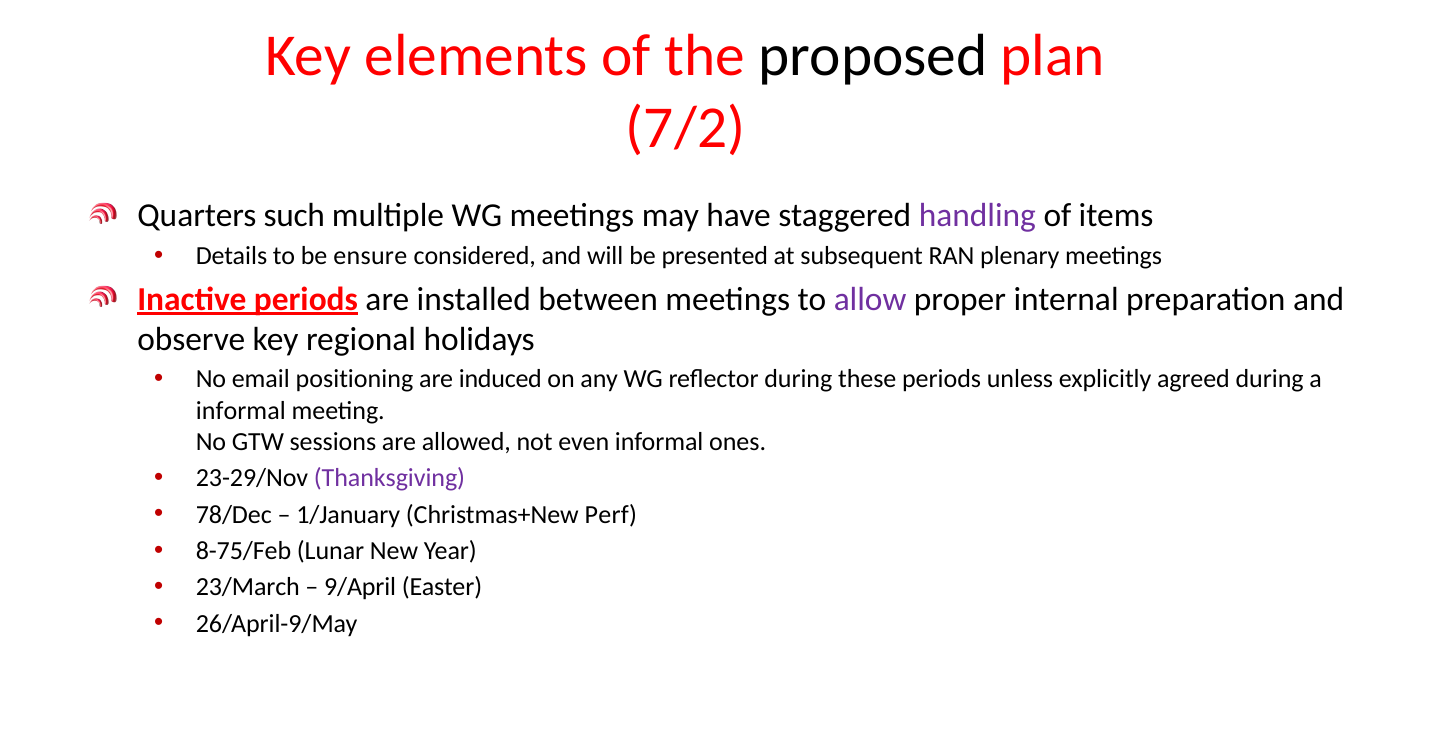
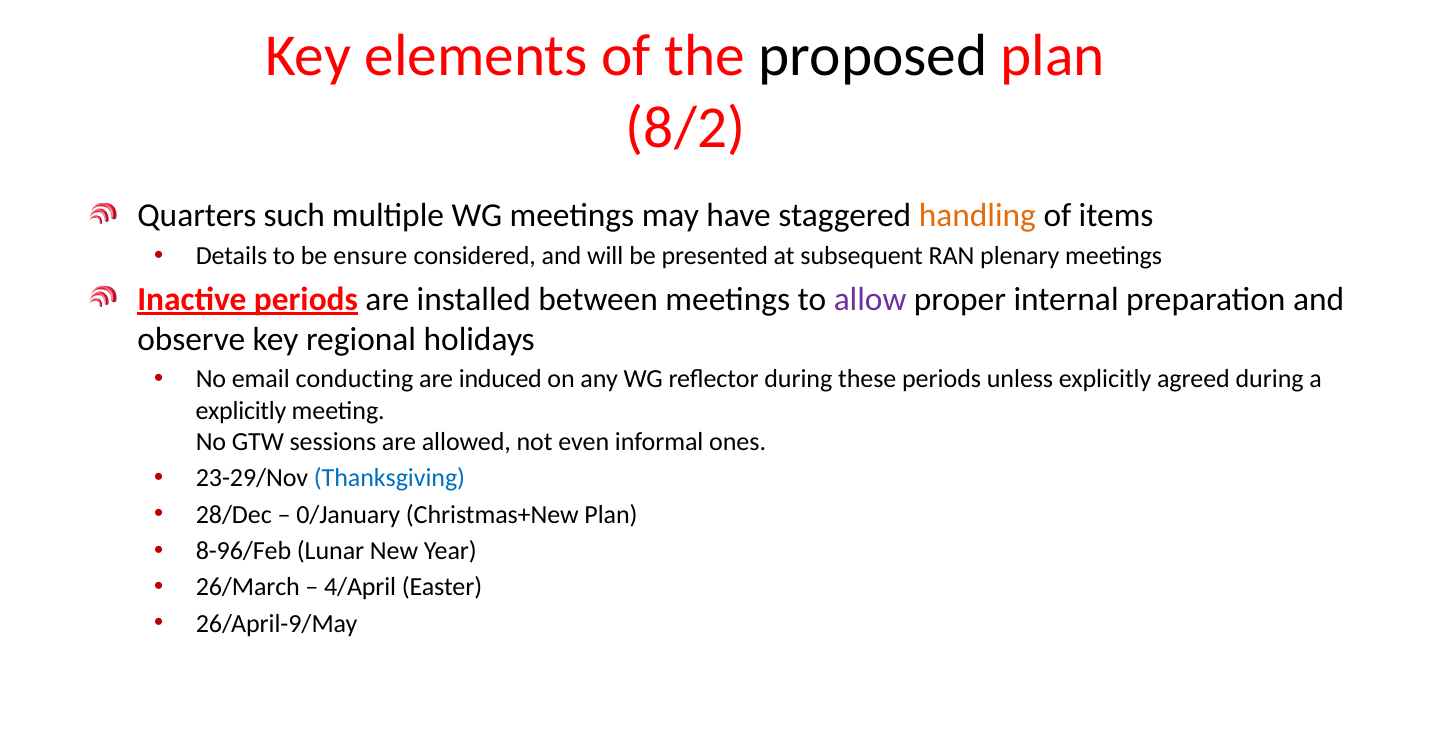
7/2: 7/2 -> 8/2 (686, 127)
handling colour: purple -> orange (977, 216)
positioning: positioning -> conducting (354, 379)
informal: informal -> explicitly (241, 410)
Thanksgiving colour: purple -> blue (389, 478)
78/Dec: 78/Dec -> 28/Dec (234, 514)
1/January: 1/January -> 0/January (348, 514)
Christmas+New Perf: Perf -> Plan (611, 514)
8-75/Feb: 8-75/Feb -> 8-96/Feb (244, 551)
23/March: 23/March -> 26/March (248, 587)
9/April: 9/April -> 4/April (360, 587)
